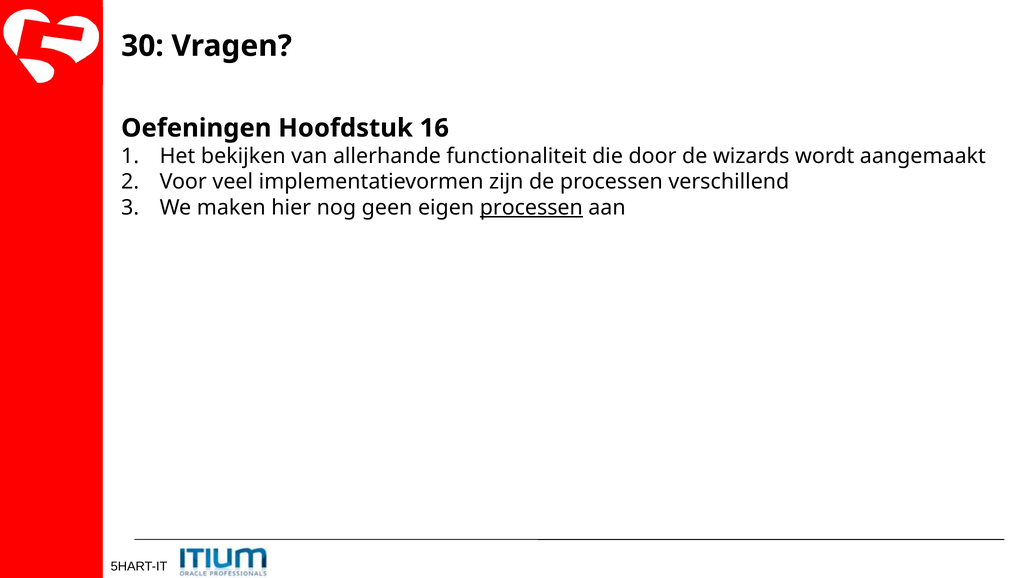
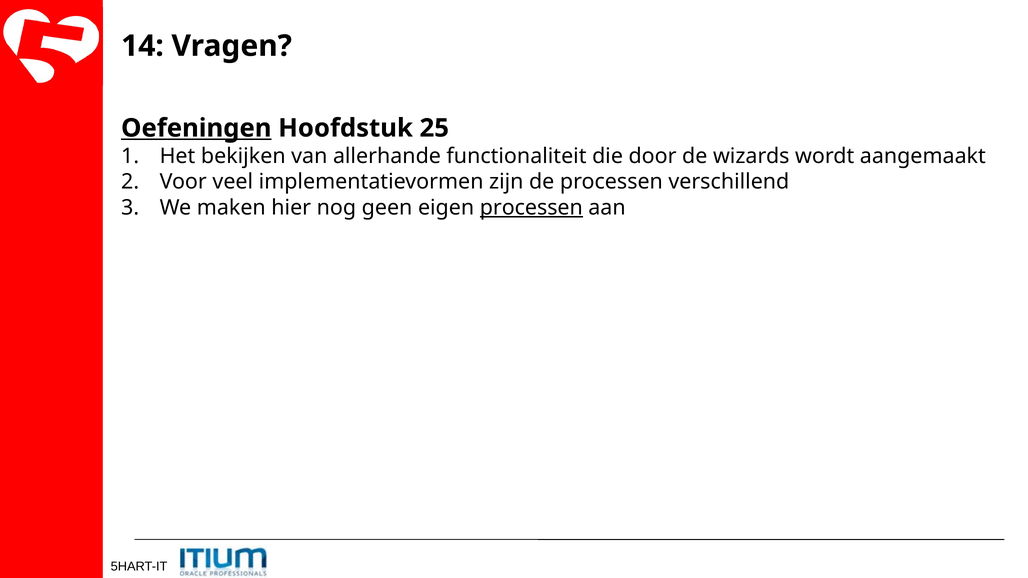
30: 30 -> 14 (142, 46)
Oefeningen underline: none -> present (196, 128)
16: 16 -> 25 (434, 128)
